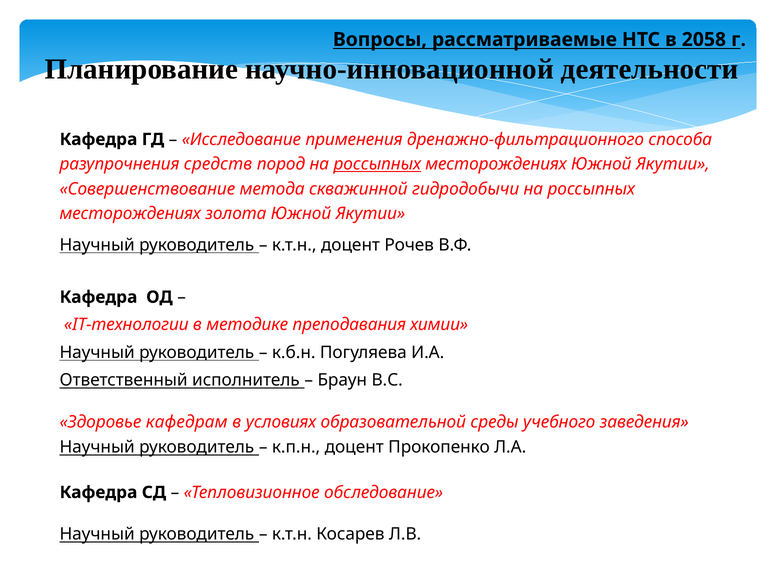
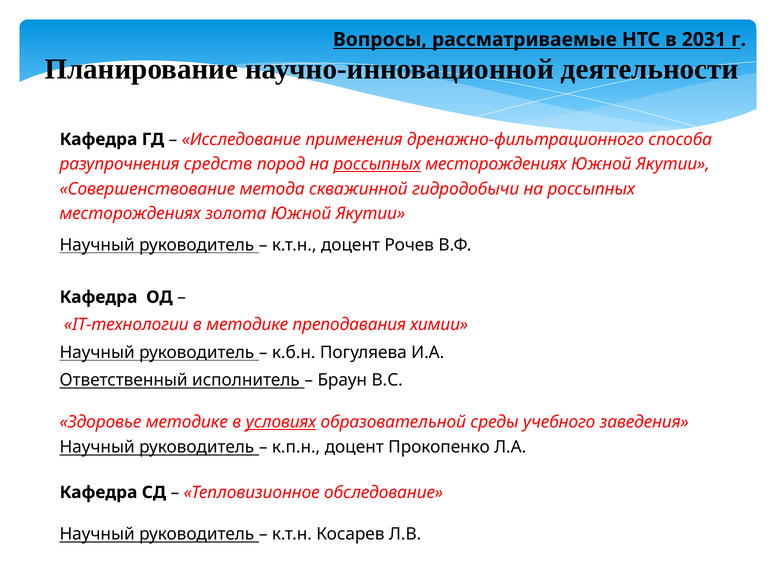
2058: 2058 -> 2031 (704, 40)
Здоровье кафедрам: кафедрам -> методике (187, 422)
условиях underline: none -> present (281, 422)
